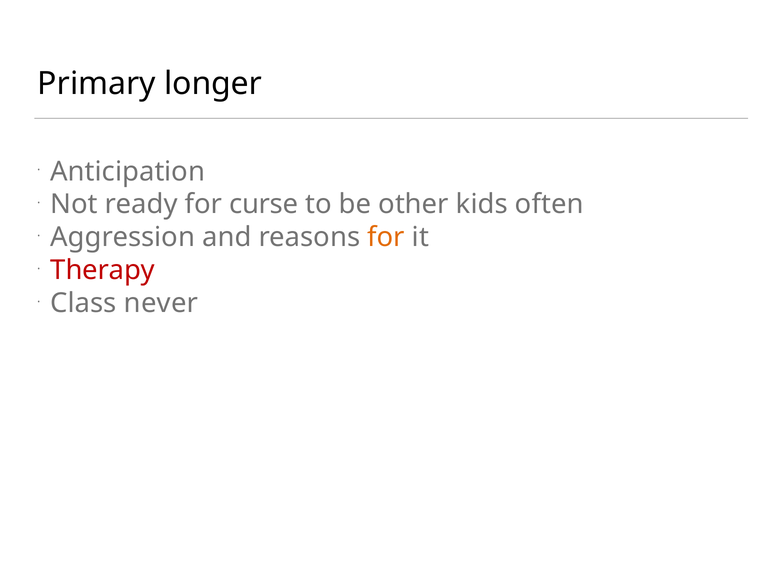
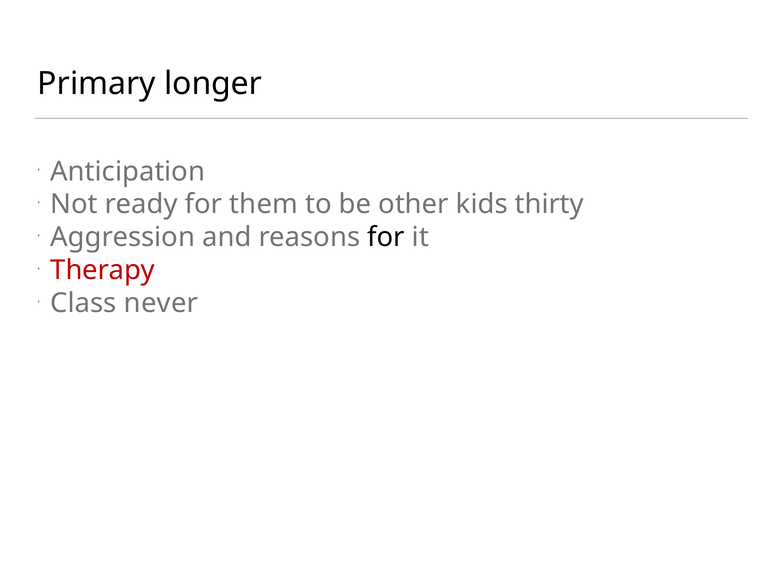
curse: curse -> them (264, 205)
often: often -> thirty (549, 205)
for colour: orange -> black (386, 238)
